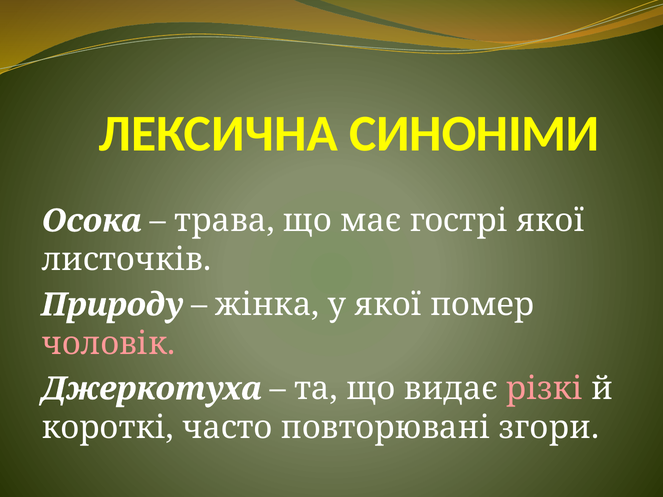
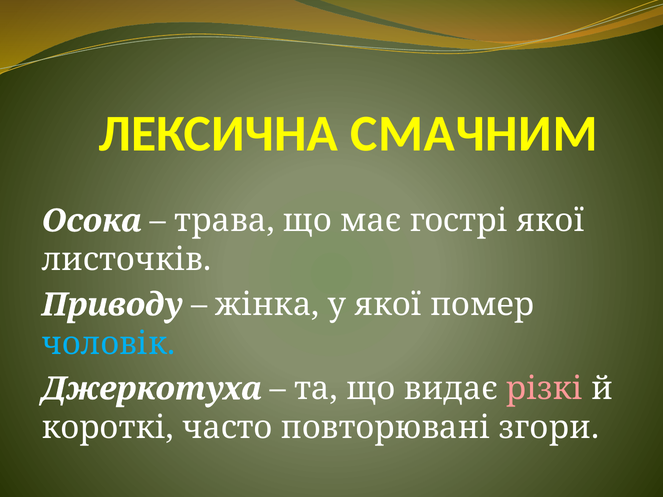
СИНОНІМИ: СИНОНІМИ -> СМАЧНИМ (474, 134)
Природу: Природу -> Приводу (112, 305)
чоловік colour: pink -> light blue (108, 344)
